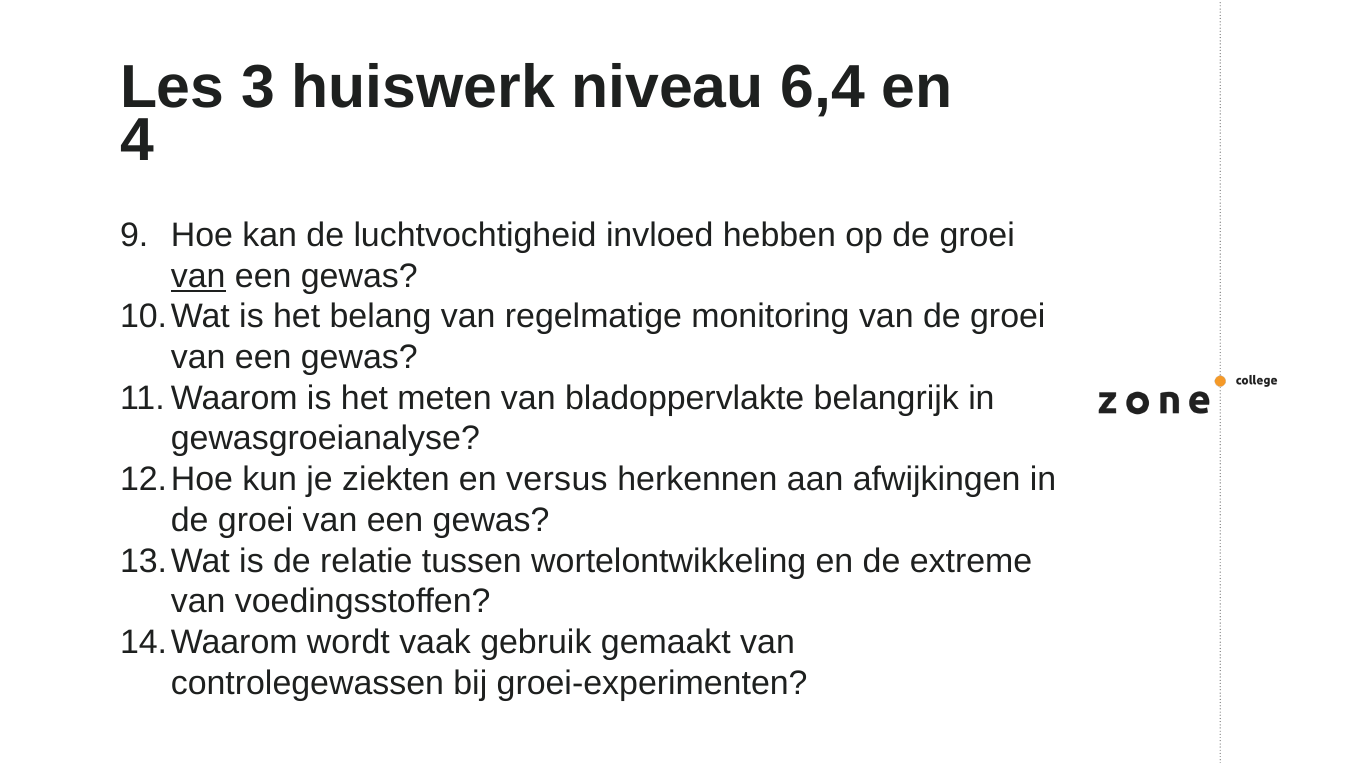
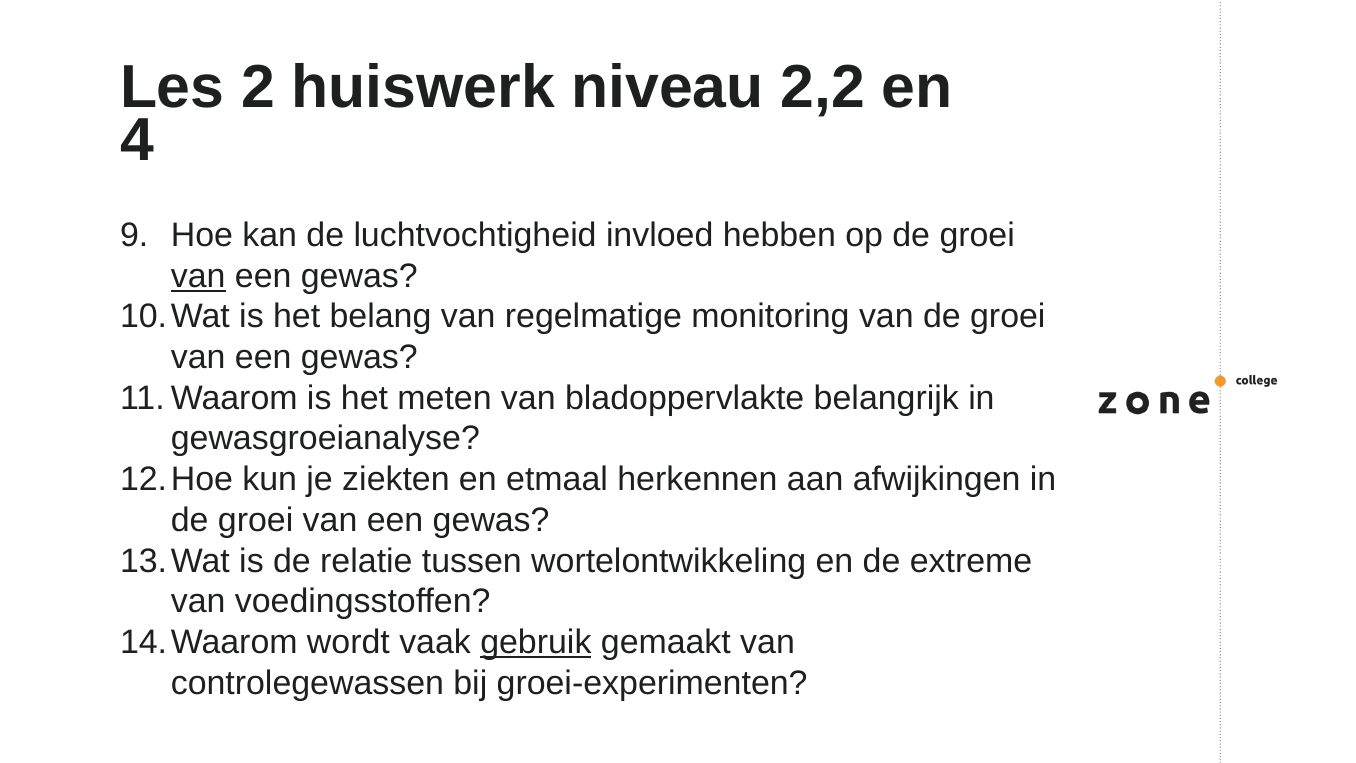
3: 3 -> 2 (258, 88)
6,4: 6,4 -> 2,2 (823, 88)
versus: versus -> etmaal (557, 479)
gebruik underline: none -> present (536, 642)
